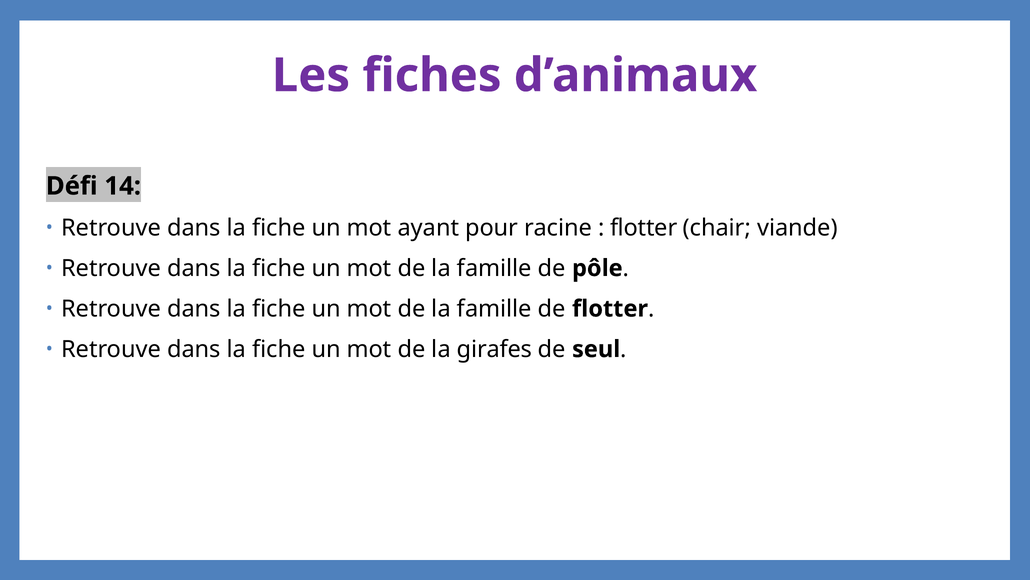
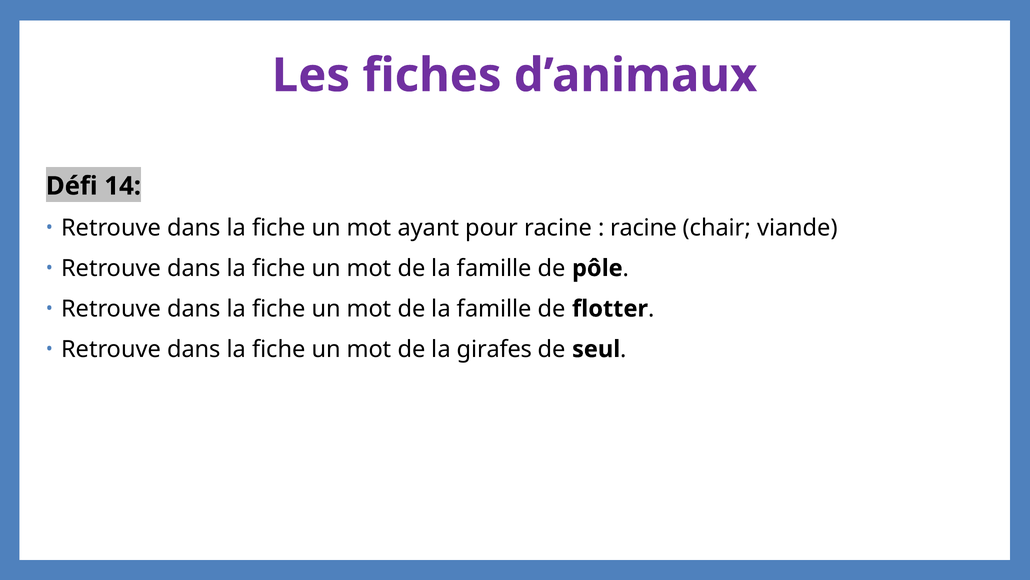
flotter: flotter -> racine (644, 228)
